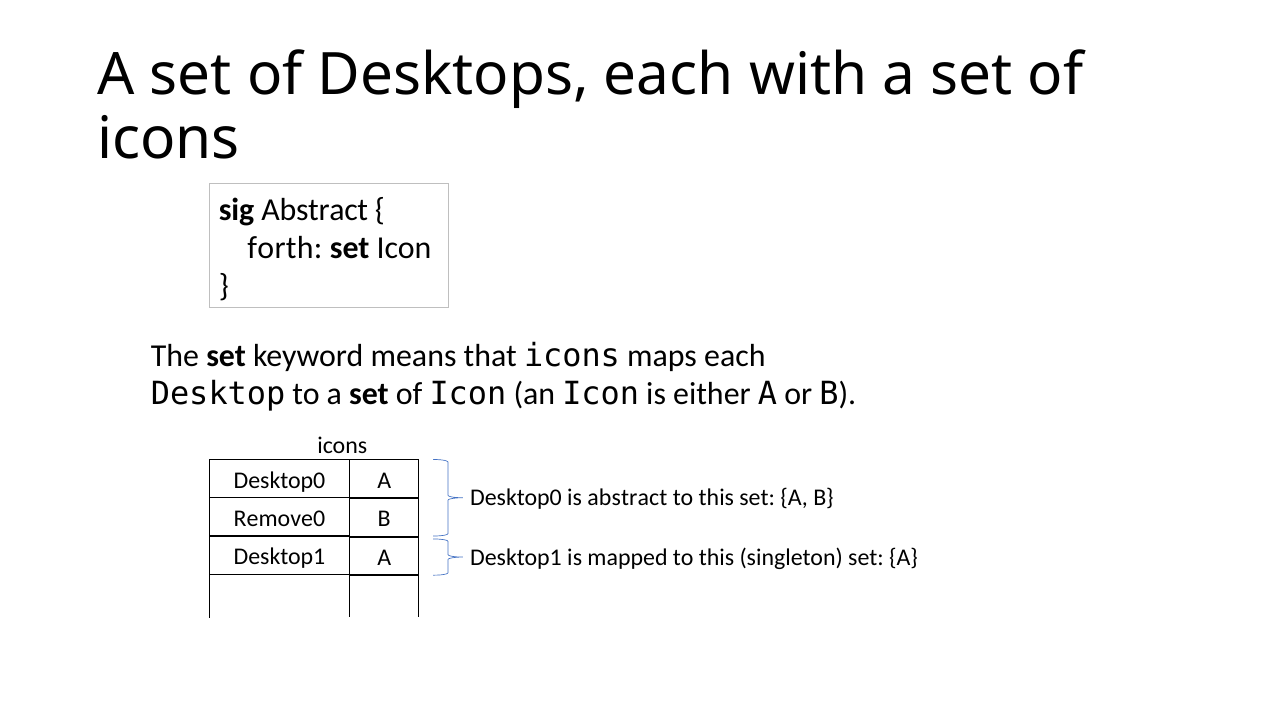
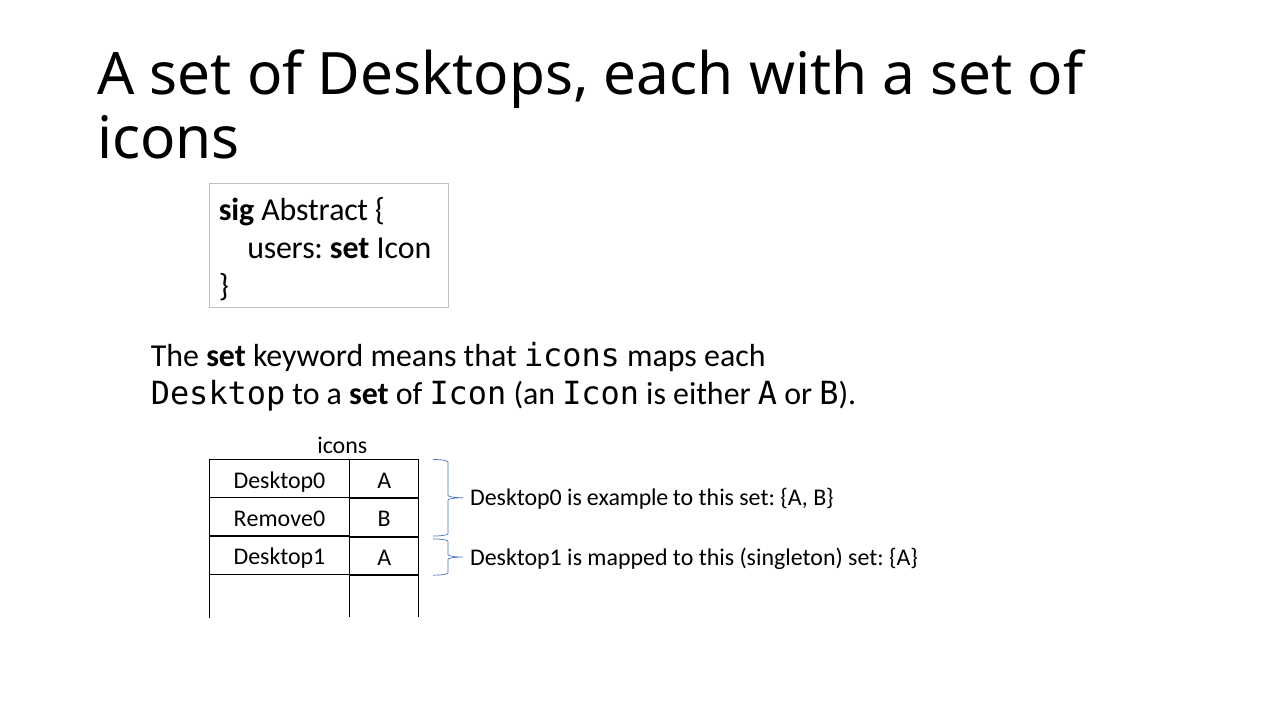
forth: forth -> users (285, 248)
is abstract: abstract -> example (628, 497)
